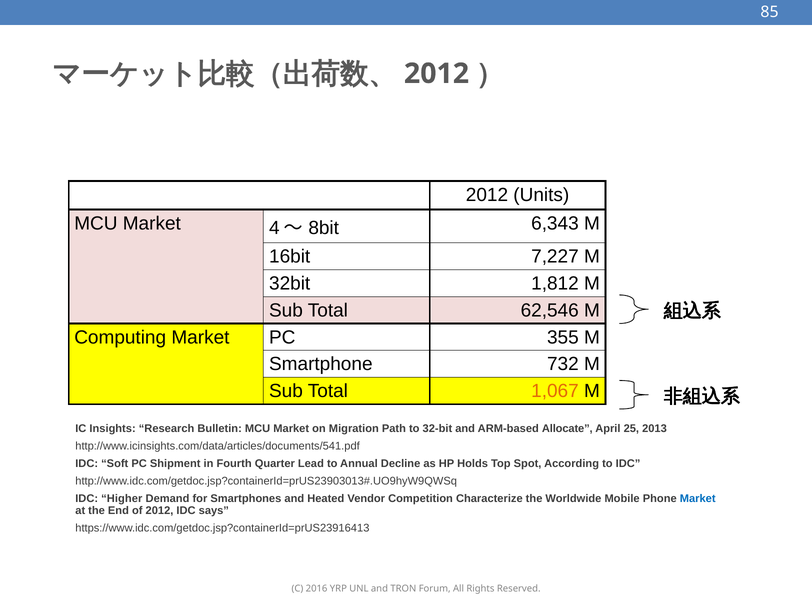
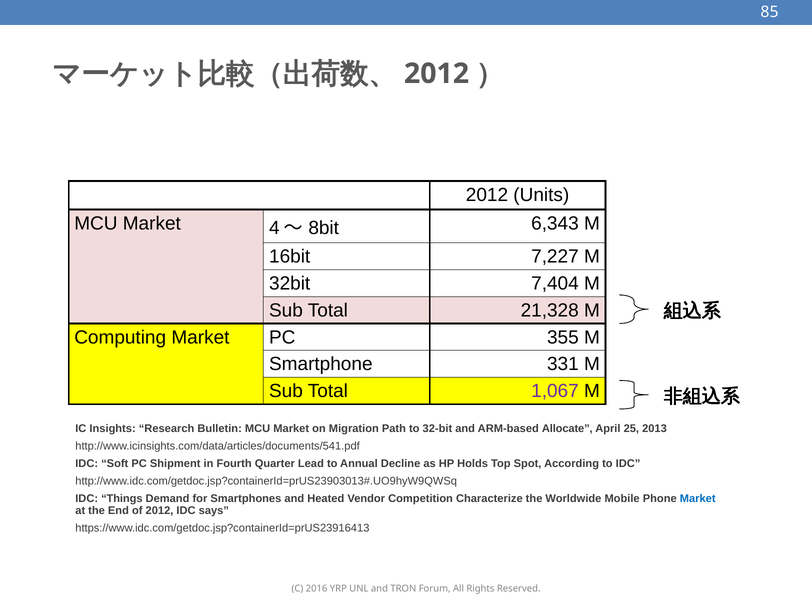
1,812: 1,812 -> 7,404 (555, 284)
62,546: 62,546 -> 21,328 (550, 310)
732: 732 -> 331 (563, 364)
1,067 colour: orange -> purple (555, 391)
Higher: Higher -> Things (122, 499)
